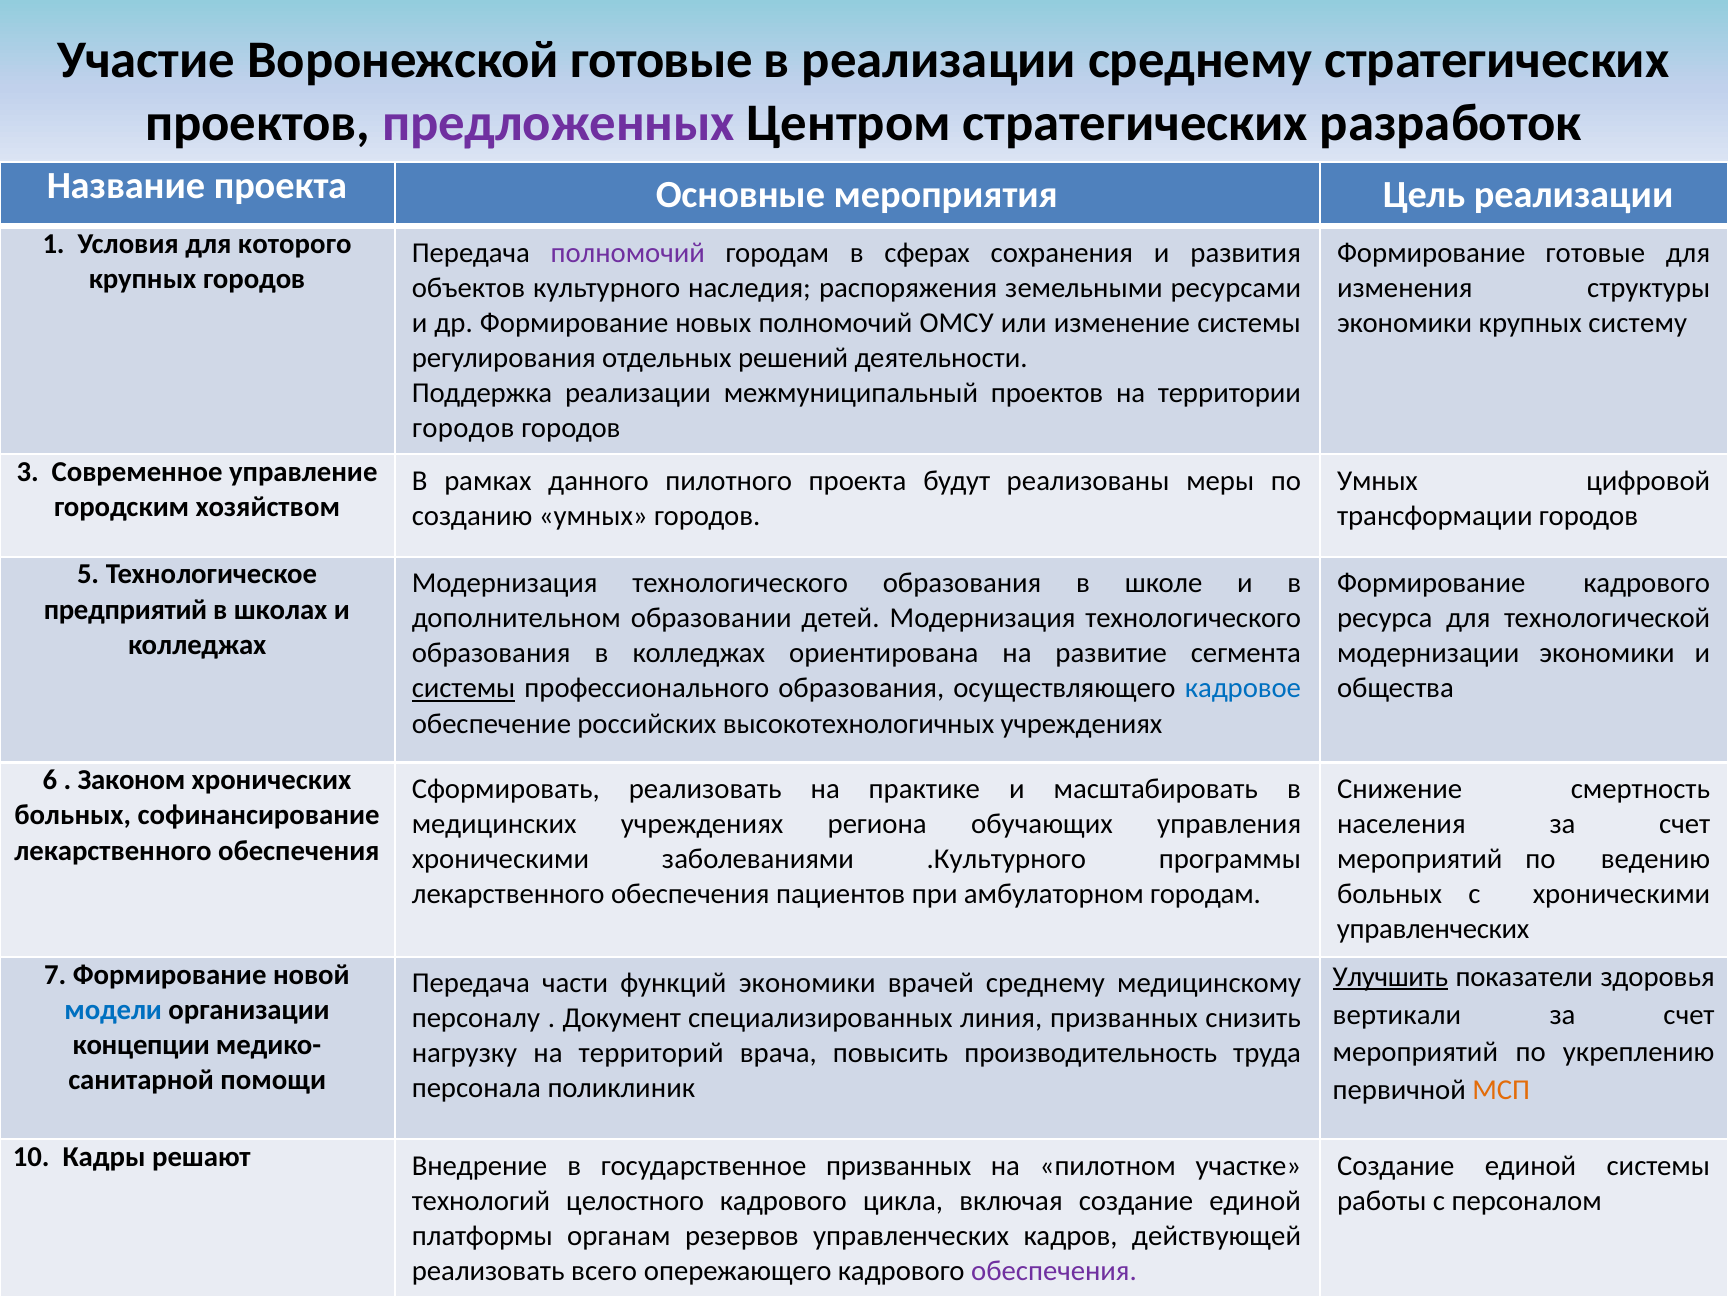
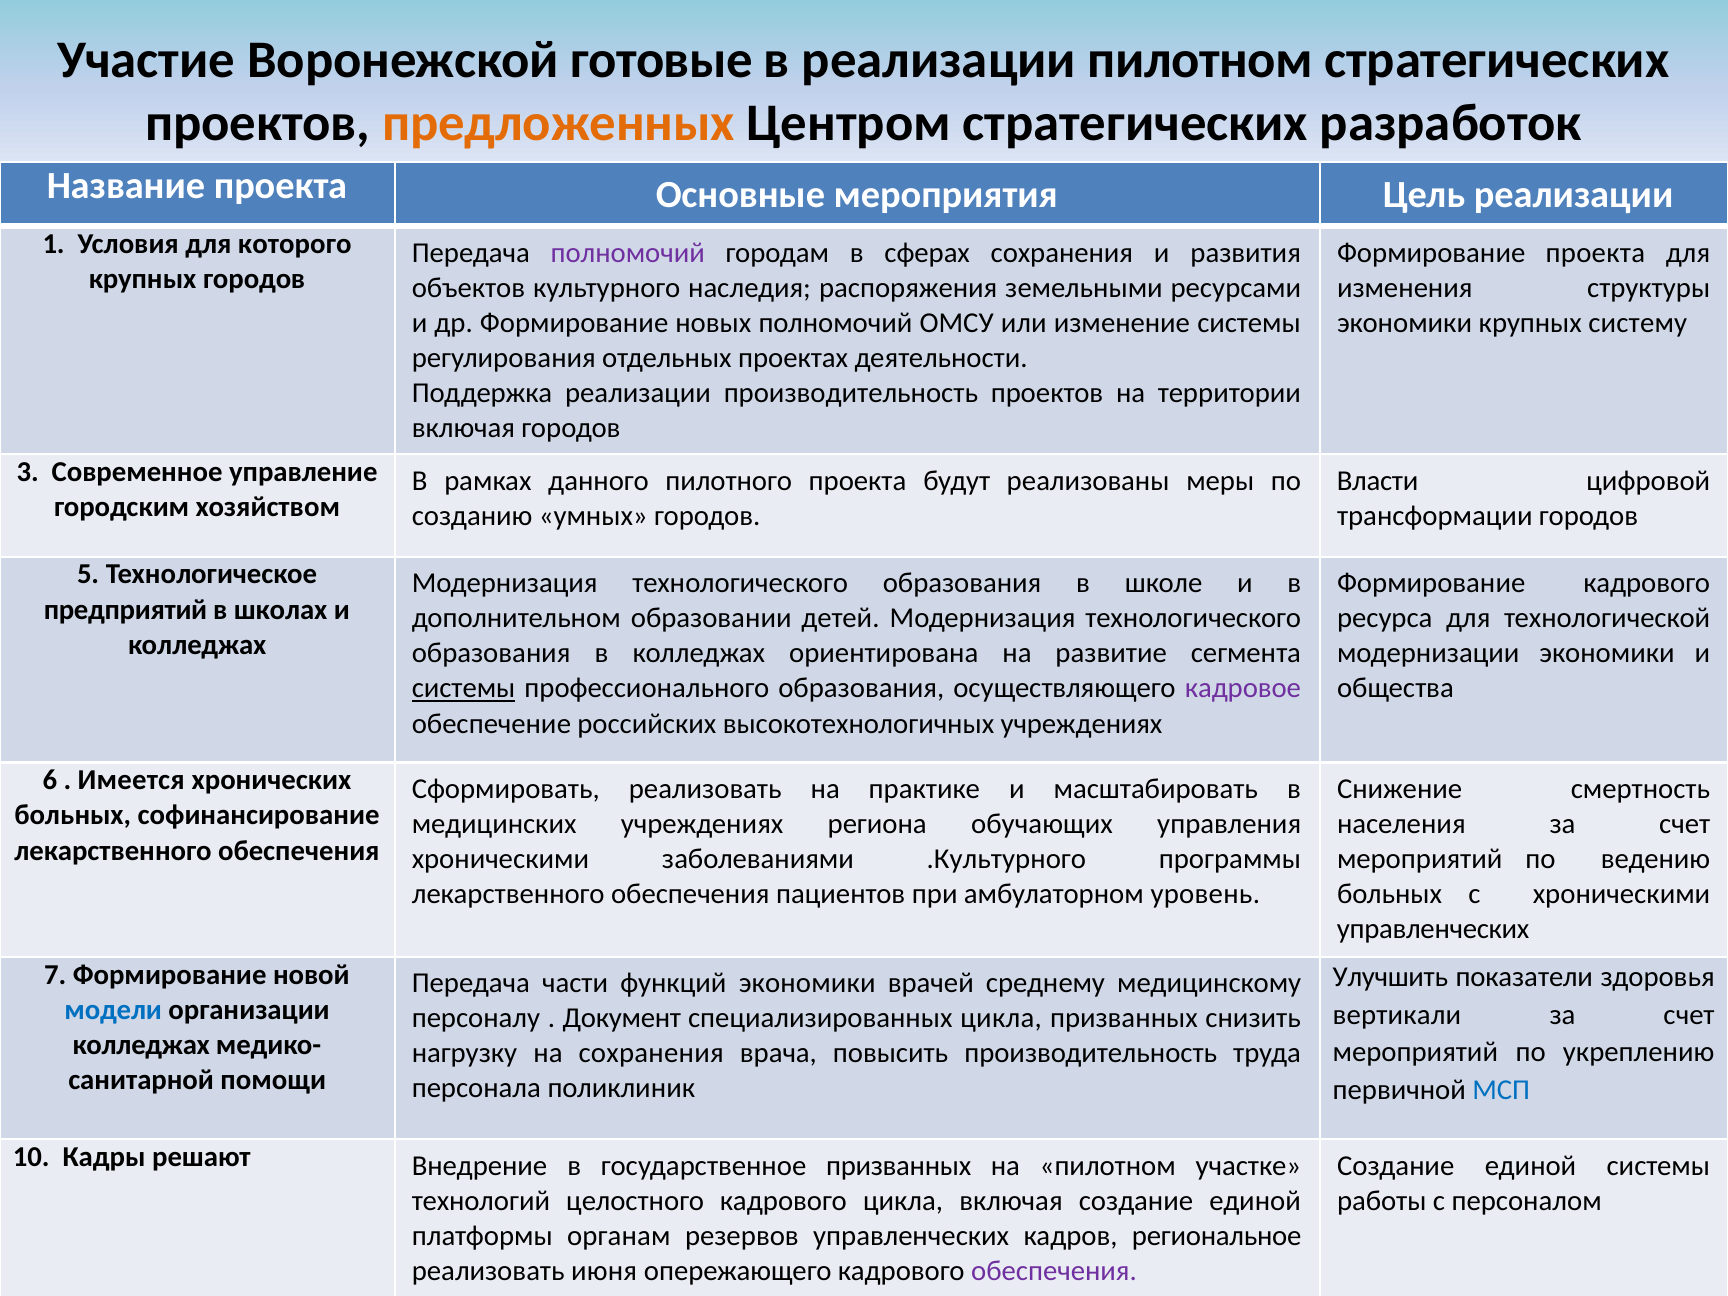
реализации среднему: среднему -> пилотном (1200, 60)
предложенных colour: purple -> orange (559, 123)
Формирование готовые: готовые -> проекта (1595, 253)
решений: решений -> проектах (793, 358)
реализации межмуниципальный: межмуниципальный -> производительность (851, 393)
городов: городов -> включая (463, 428)
Умных: Умных -> Власти (1378, 481)
кадровое colour: blue -> purple (1243, 688)
Законом: Законом -> Имеется (131, 780)
амбулаторном городам: городам -> уровень (1205, 894)
Улучшить underline: present -> none (1390, 977)
специализированных линия: линия -> цикла (1001, 1018)
концепции: концепции -> колледжах (141, 1045)
на территорий: территорий -> сохранения (651, 1053)
МСП colour: orange -> blue (1501, 1090)
действующей: действующей -> региональное (1217, 1236)
всего: всего -> июня (604, 1271)
